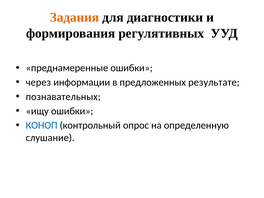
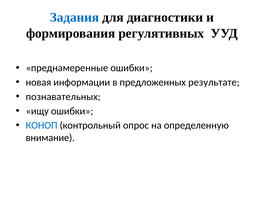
Задания colour: orange -> blue (74, 17)
через: через -> новая (38, 82)
слушание: слушание -> внимание (50, 138)
